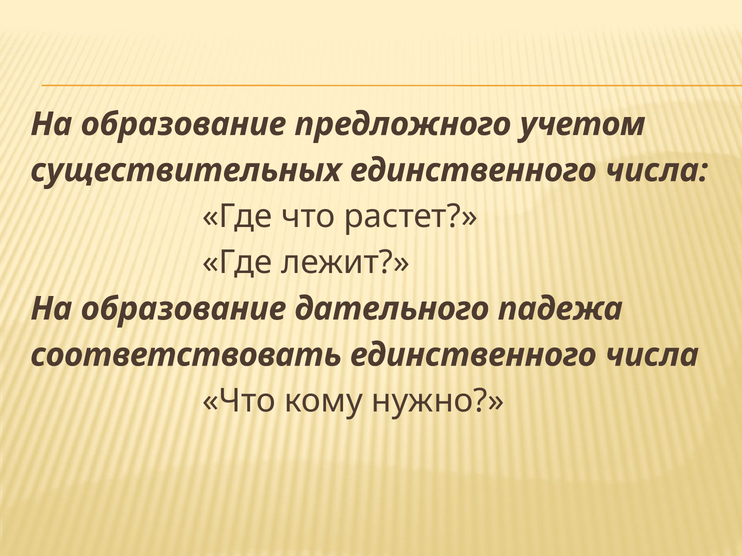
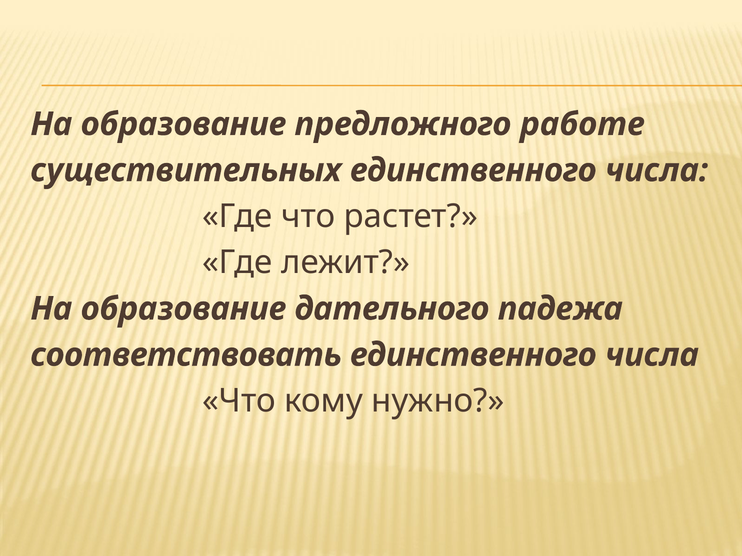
учетом: учетом -> работе (582, 124)
